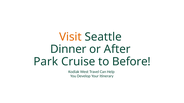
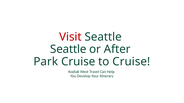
Visit colour: orange -> red (70, 37)
Dinner: Dinner -> Seattle (68, 49)
to Before: Before -> Cruise (131, 62)
